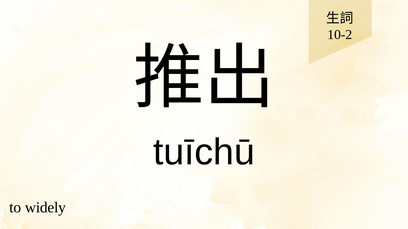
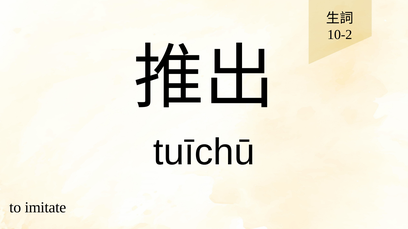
widely: widely -> imitate (45, 208)
